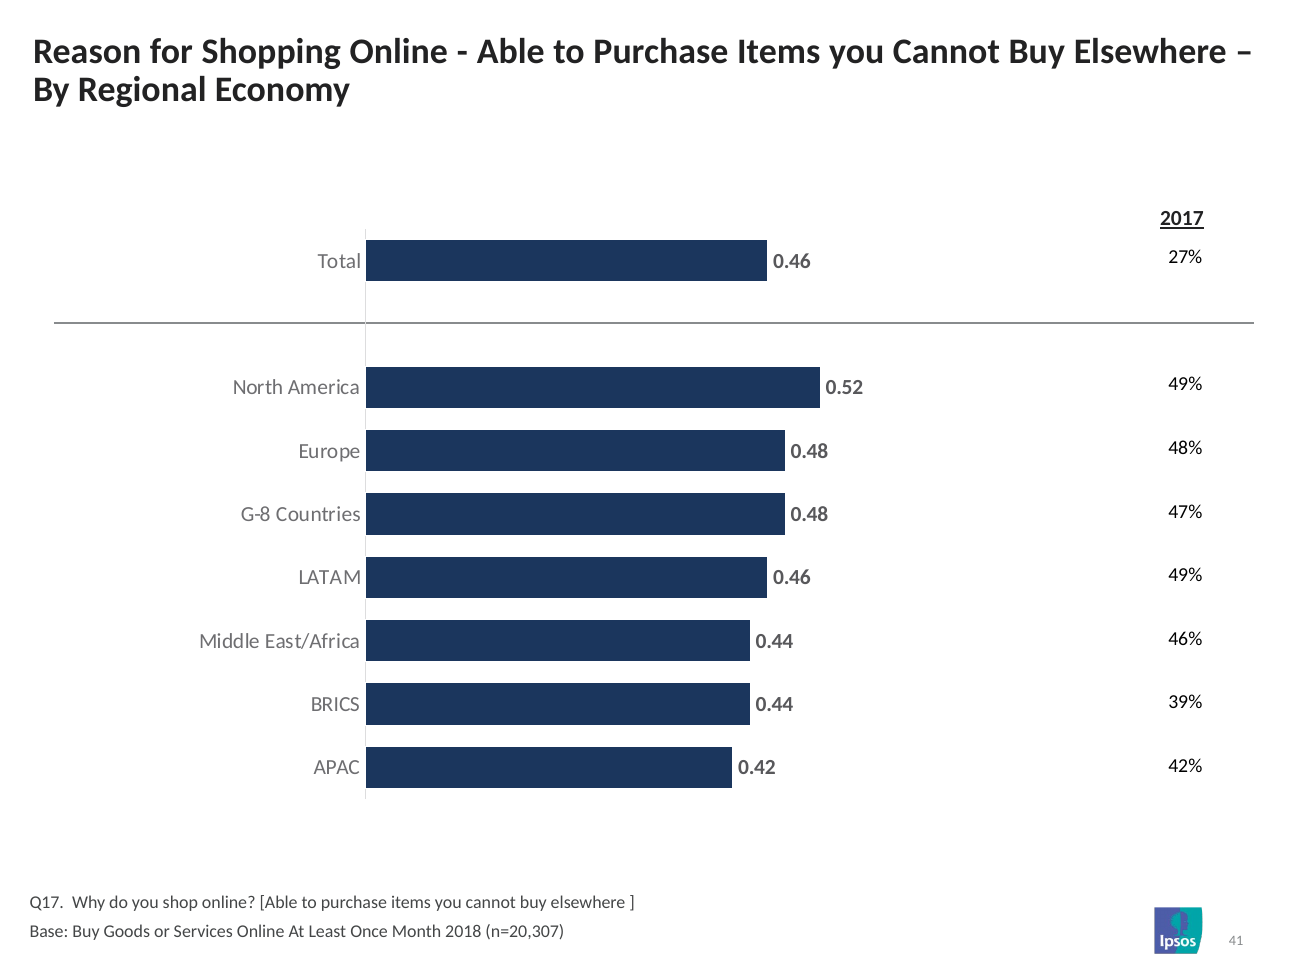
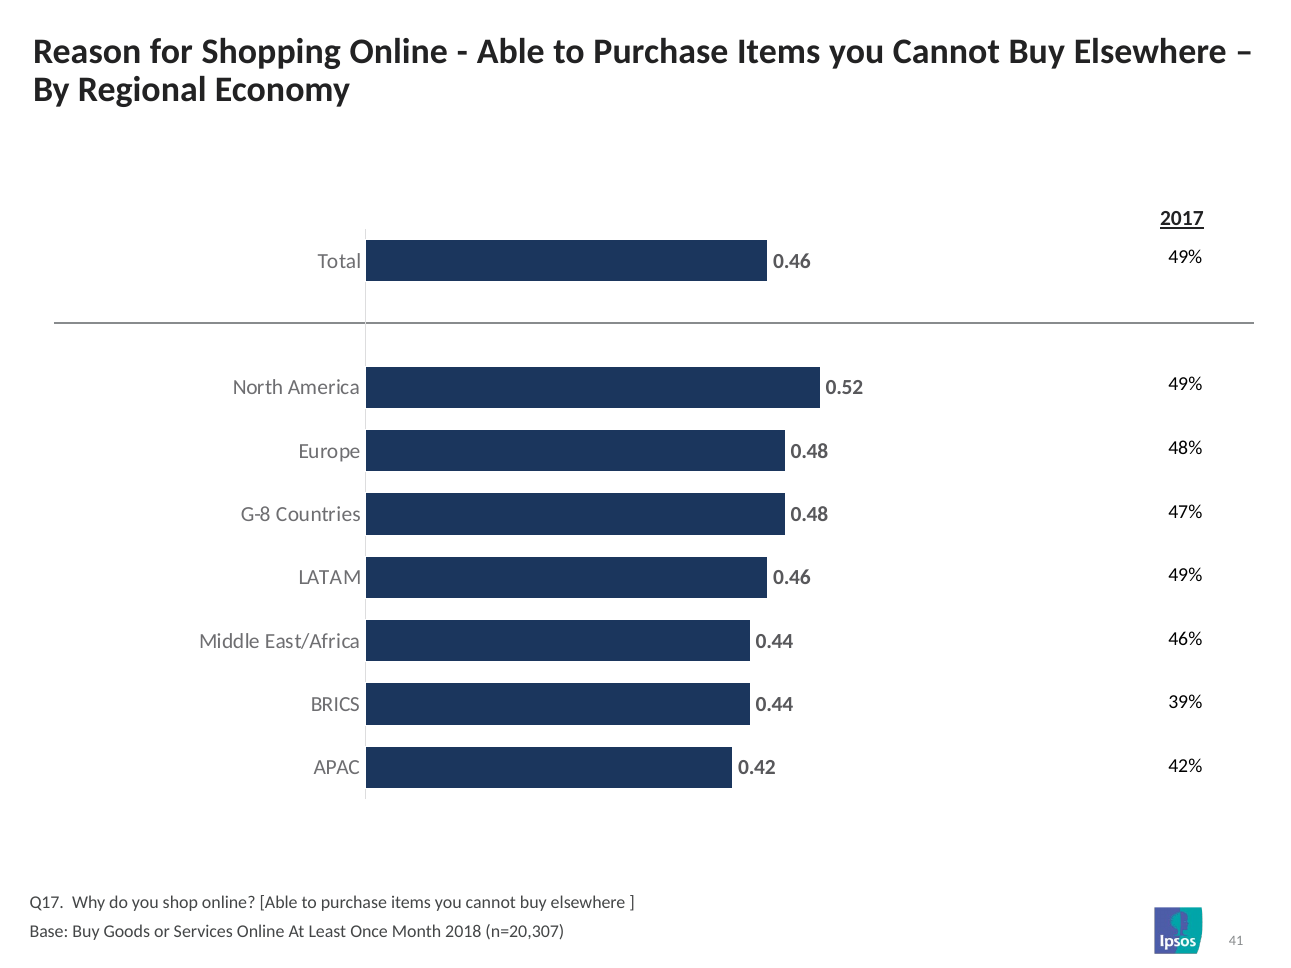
27%: 27% -> 49% (1185, 257)
